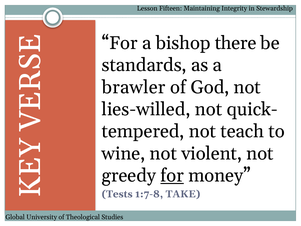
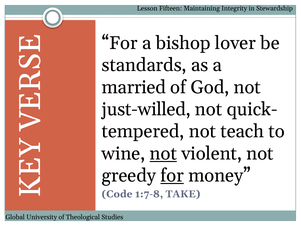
there: there -> lover (235, 43)
brawler: brawler -> married (134, 87)
lies-willed: lies-willed -> just-willed (146, 109)
not underline: none -> present (163, 153)
Tests: Tests -> Code (117, 194)
